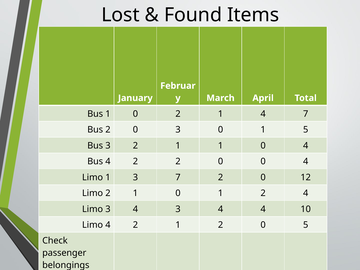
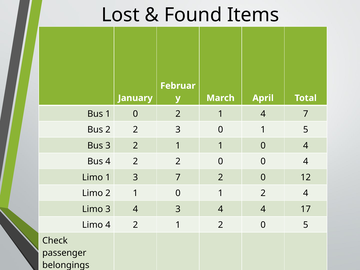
Bus 2 0: 0 -> 2 (135, 130)
10: 10 -> 17 (306, 209)
